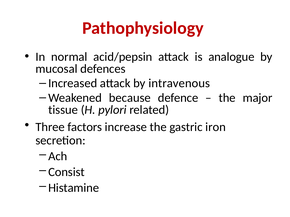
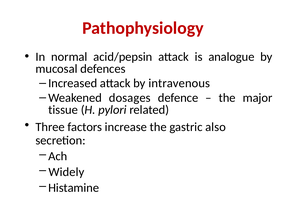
because: because -> dosages (130, 98)
iron: iron -> also (216, 127)
Consist: Consist -> Widely (66, 172)
